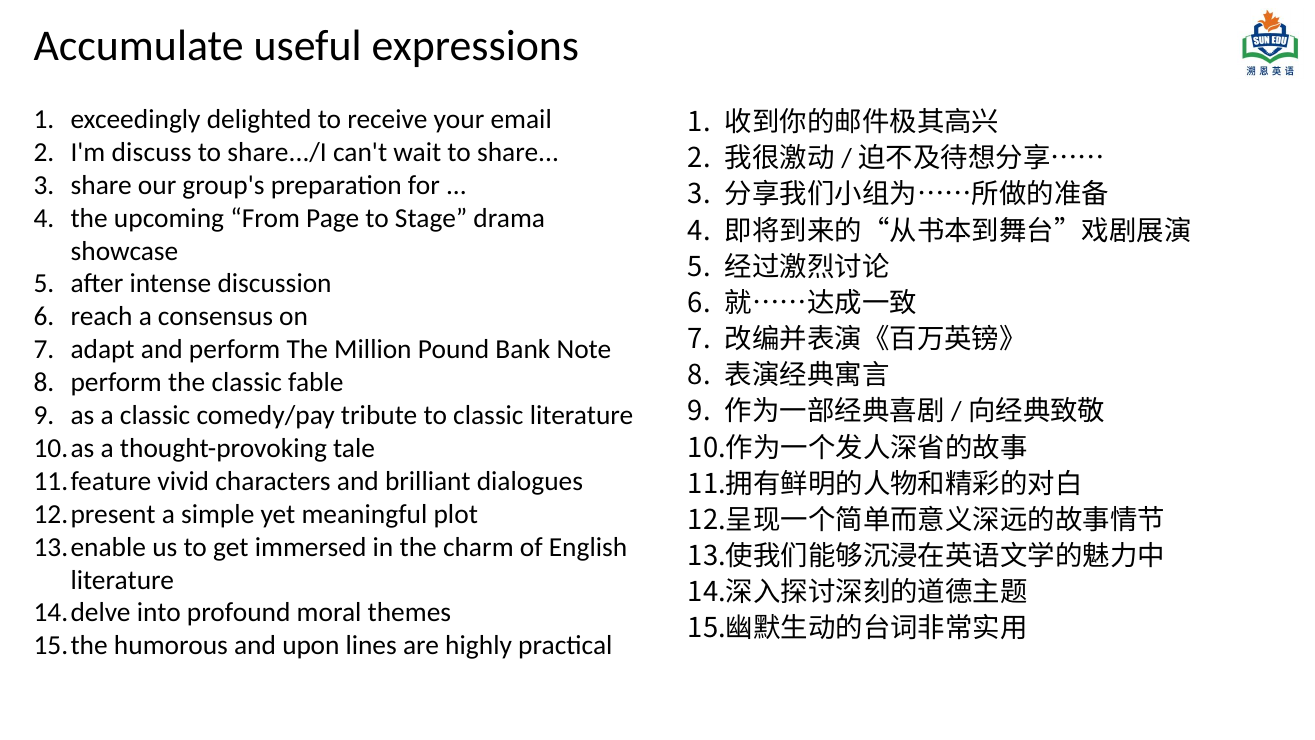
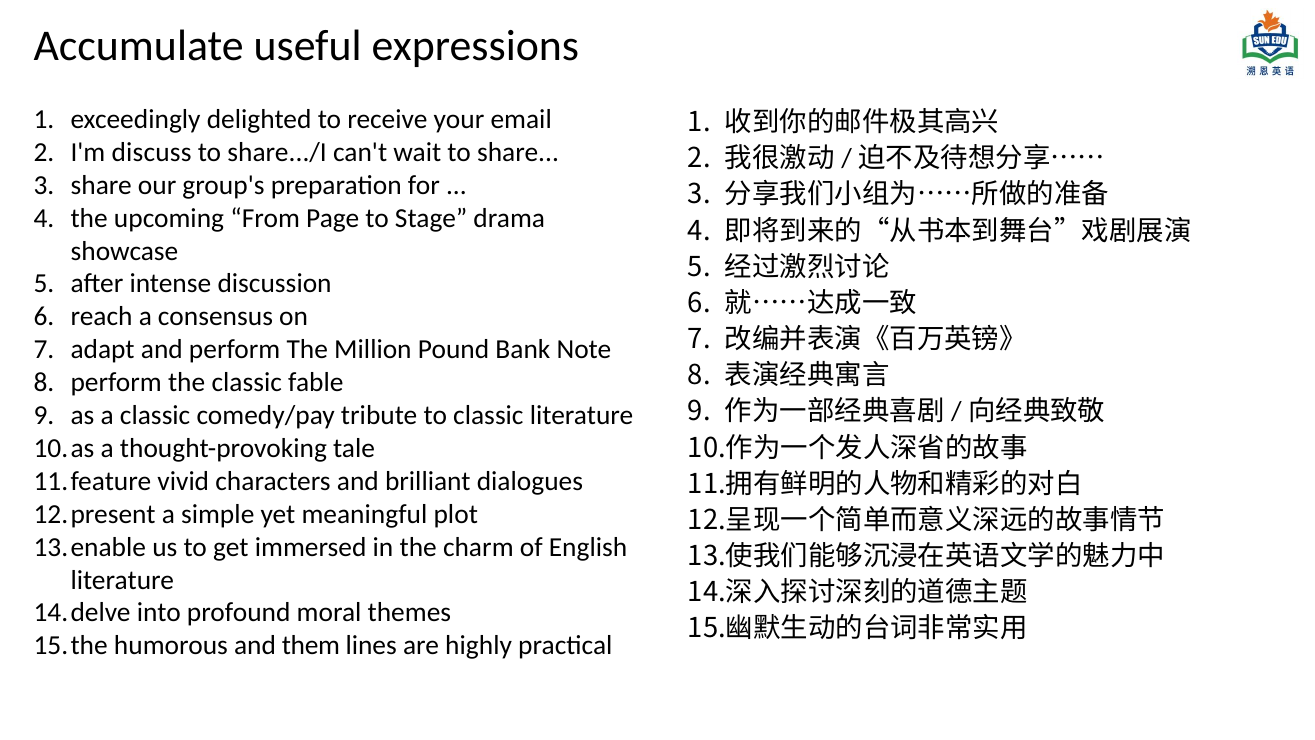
upon: upon -> them (311, 646)
